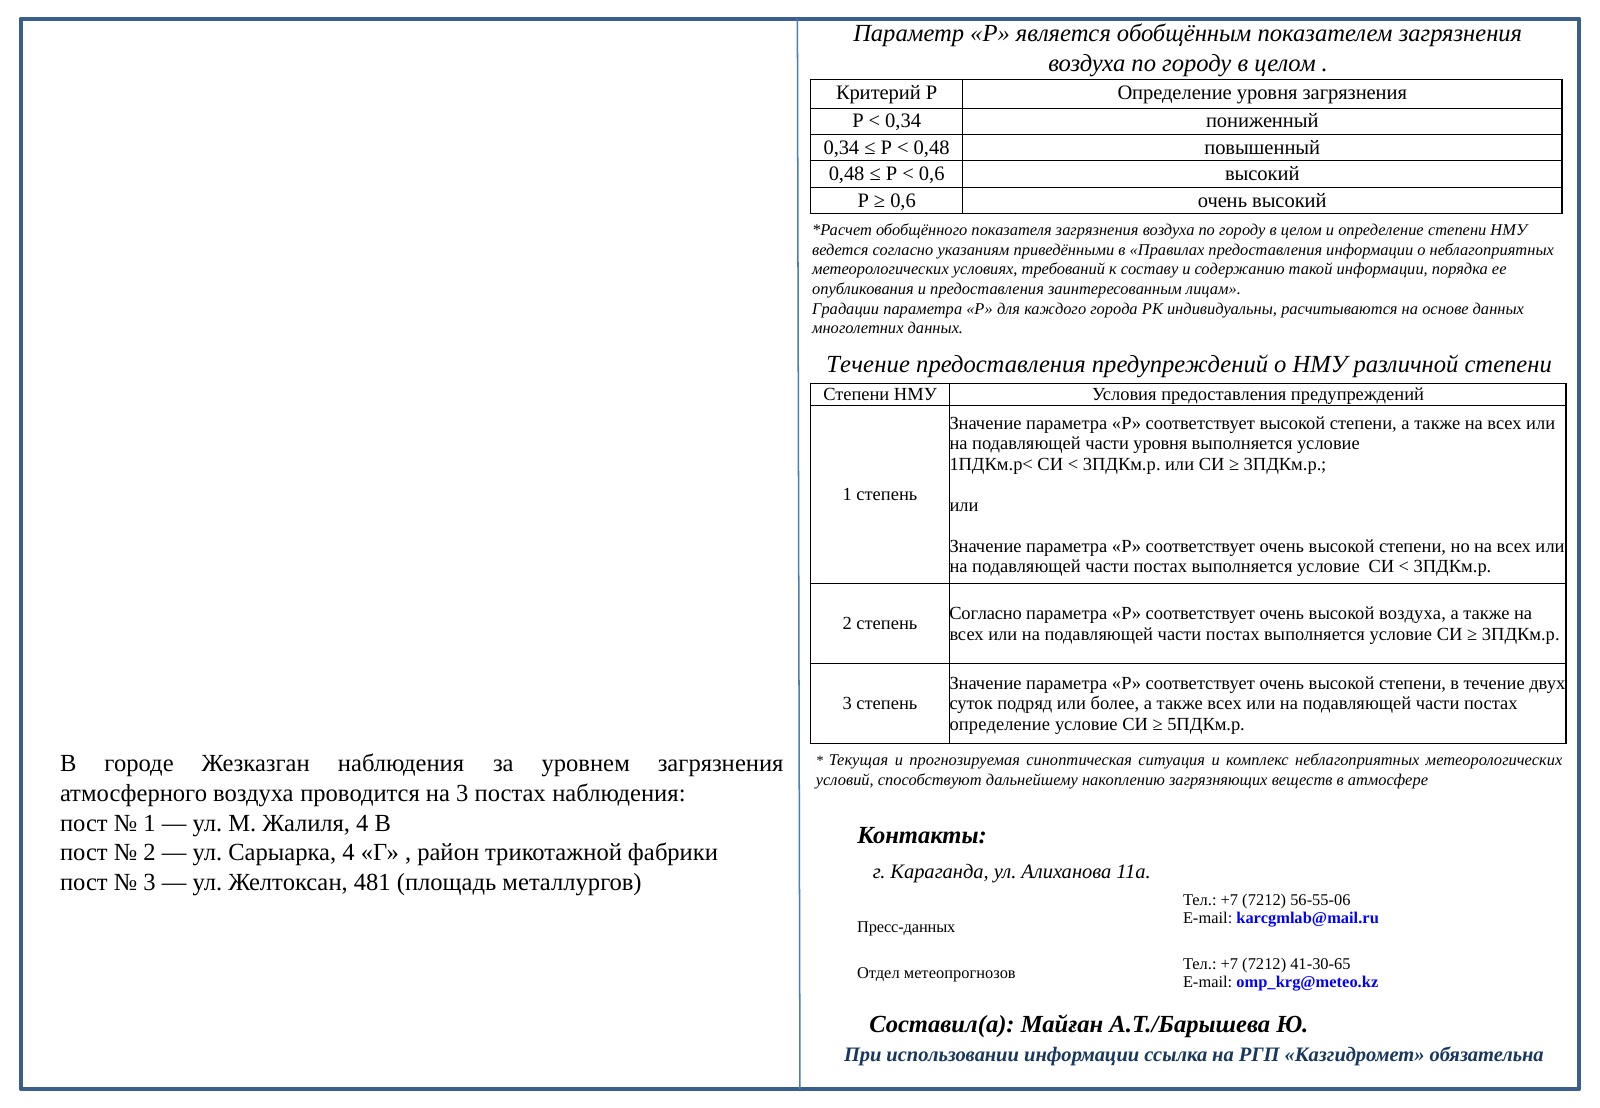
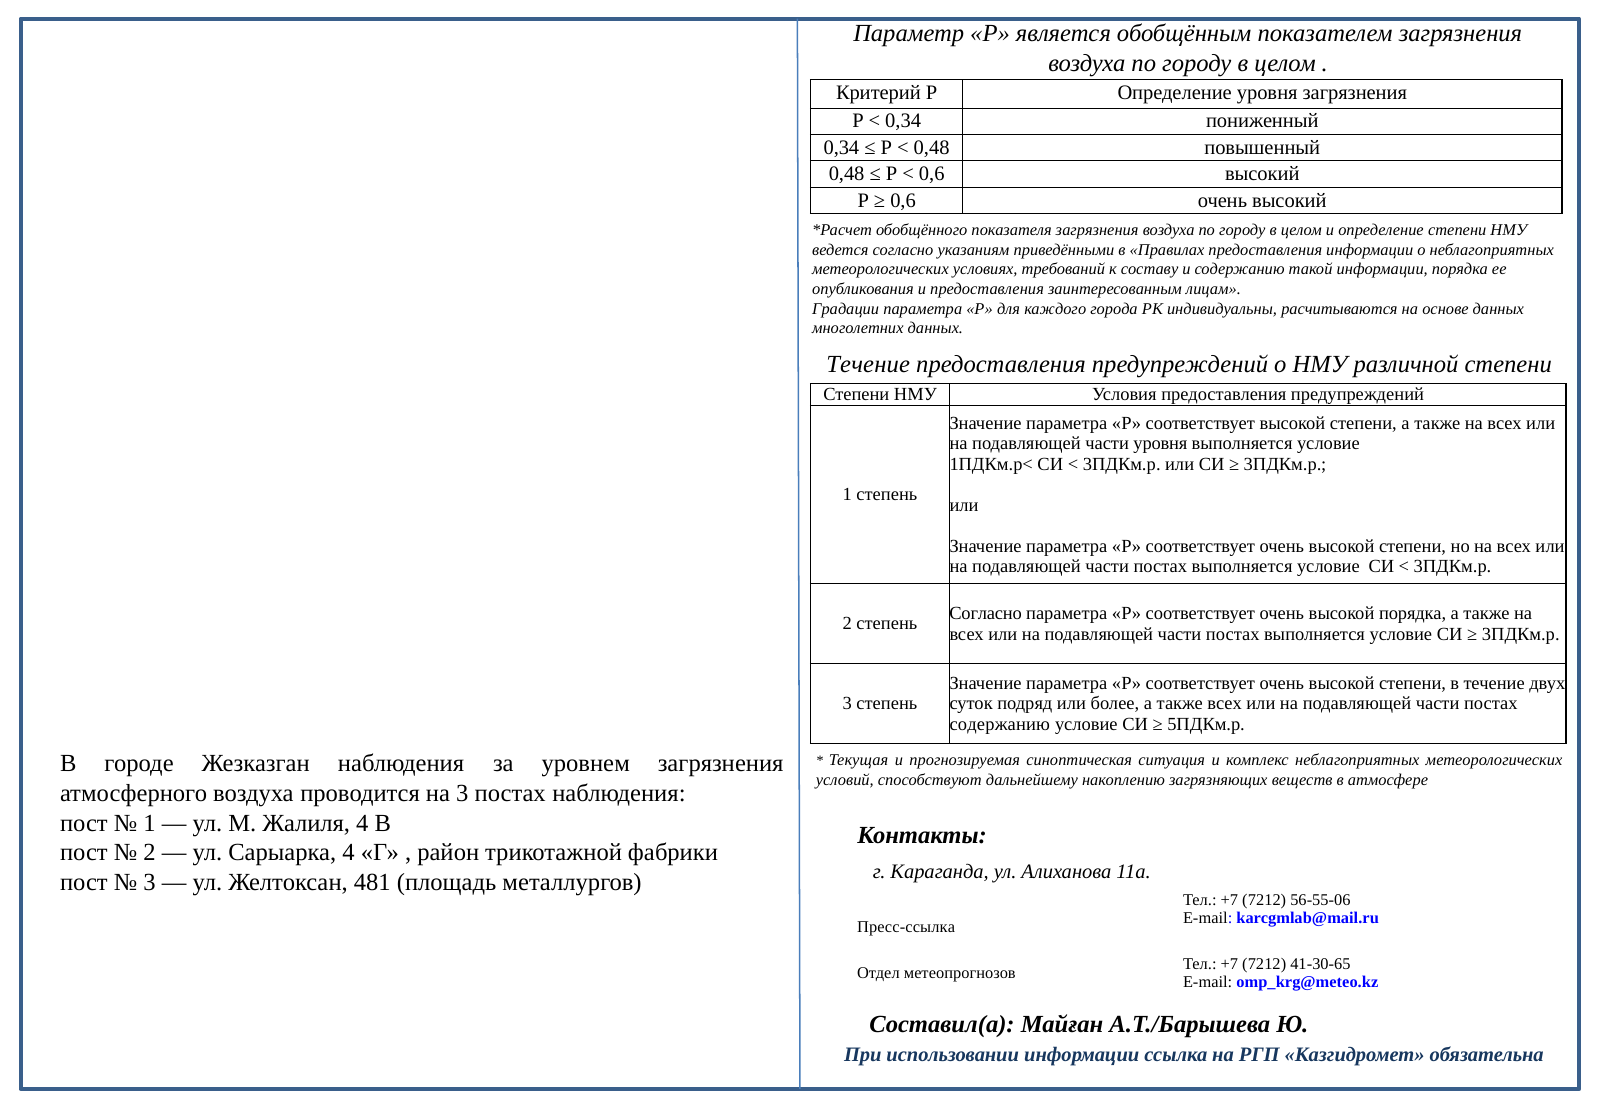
высокой воздуха: воздуха -> порядка (1413, 613)
определение: определение -> содержанию (1000, 724)
Пресс-данных: Пресс-данных -> Пресс-ссылка (906, 927)
